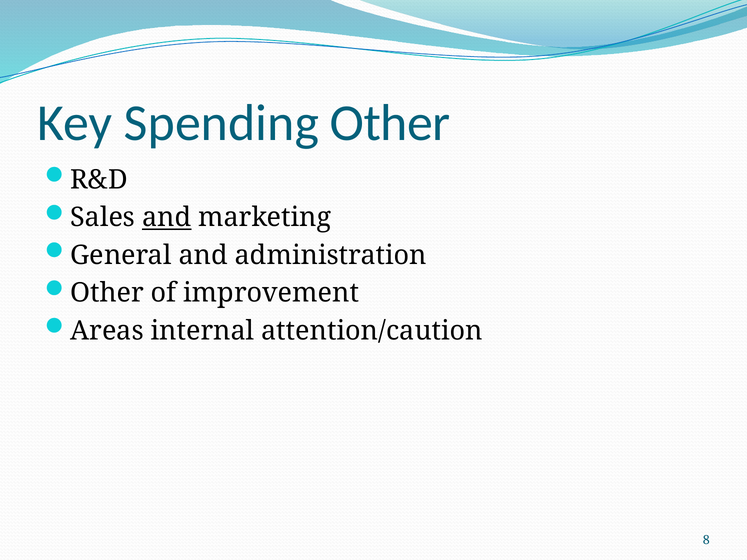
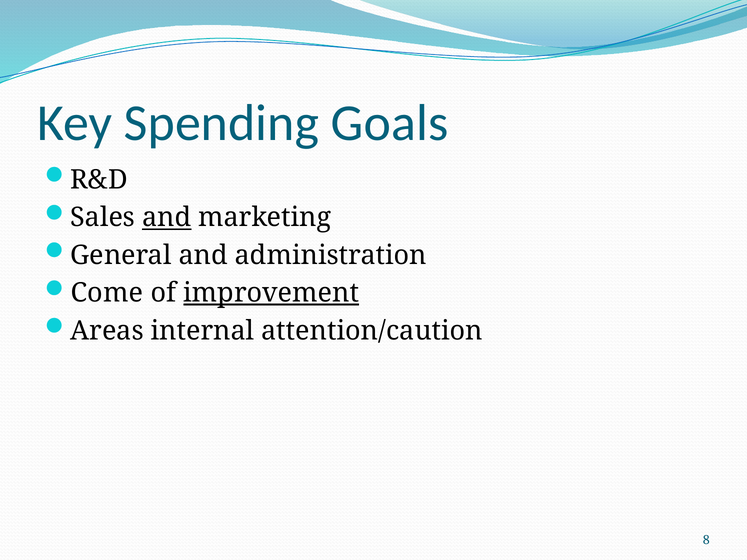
Spending Other: Other -> Goals (390, 123)
Other: Other -> Come (107, 293)
improvement underline: none -> present (271, 293)
